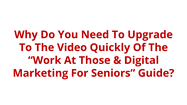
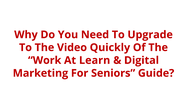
Those: Those -> Learn (95, 60)
